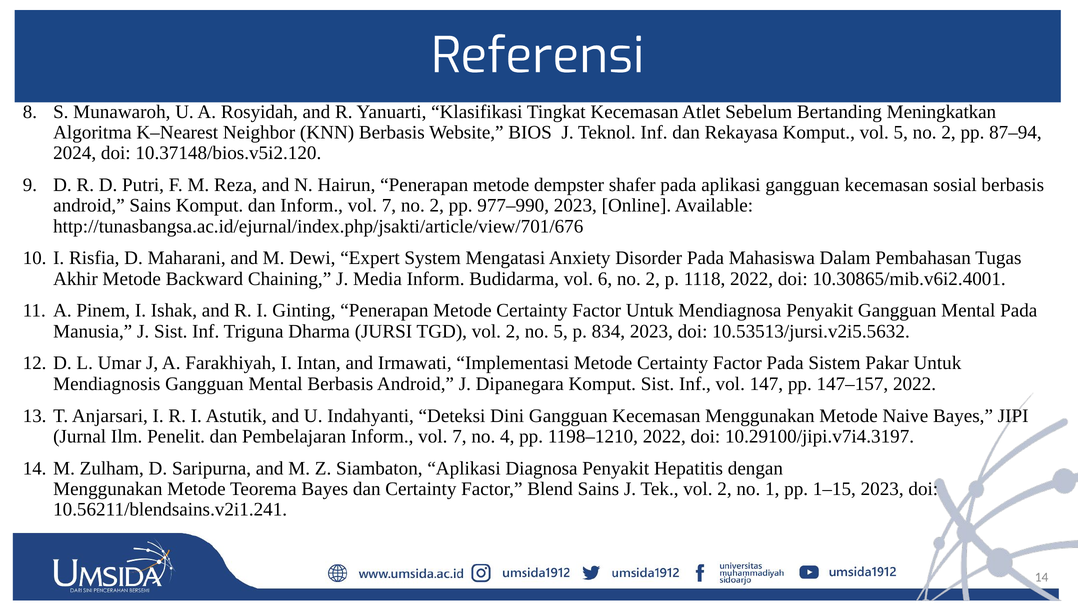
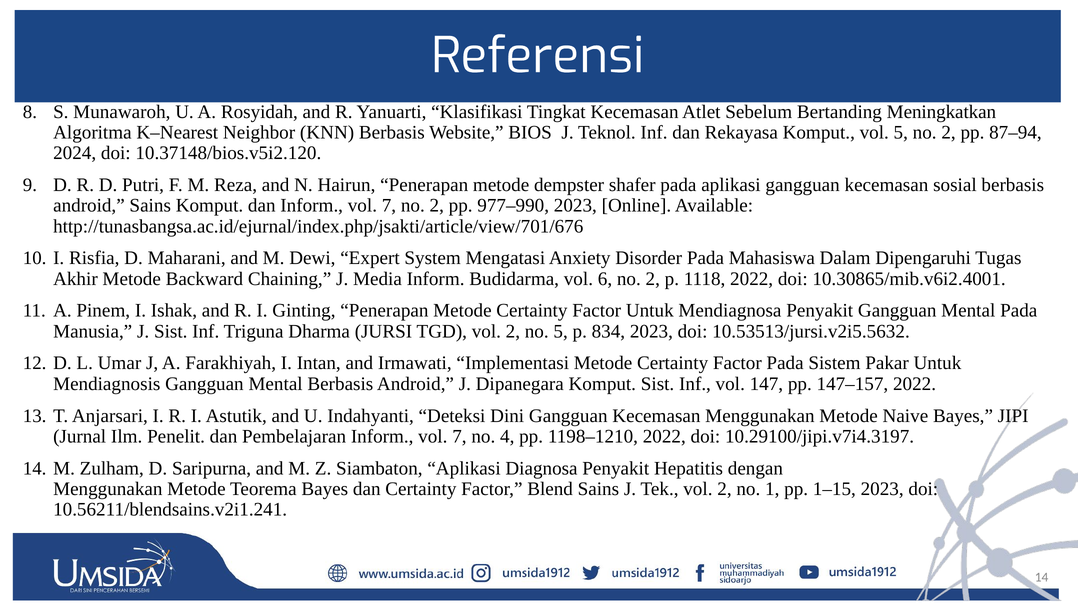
Pembahasan: Pembahasan -> Dipengaruhi (923, 258)
